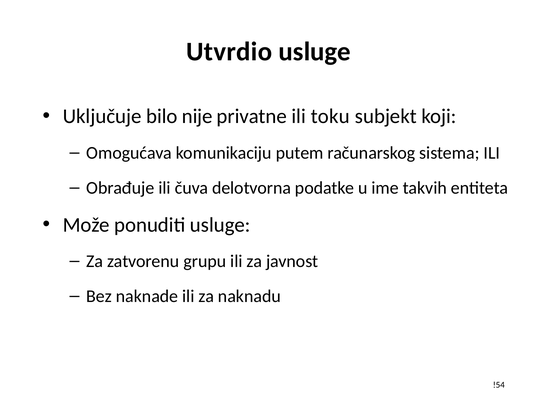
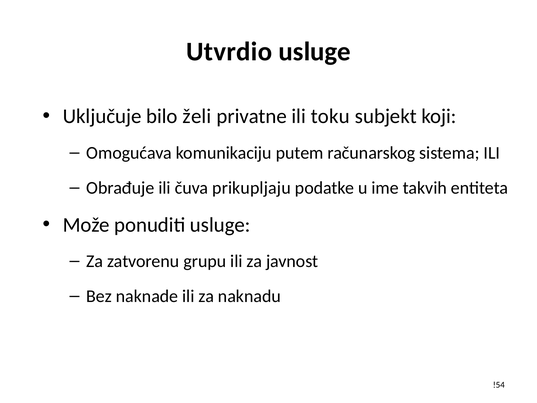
nije: nije -> želi (197, 116)
delotvorna: delotvorna -> prikupljaju (251, 188)
